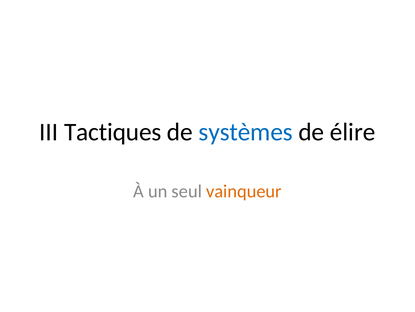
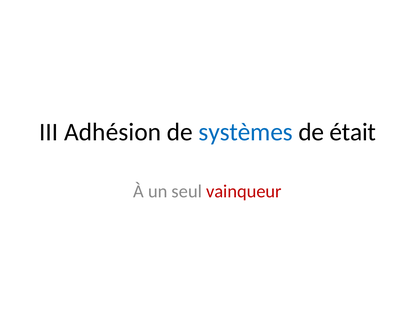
Tactiques: Tactiques -> Adhésion (113, 132)
élire: élire -> était (353, 132)
vainqueur colour: orange -> red (244, 191)
